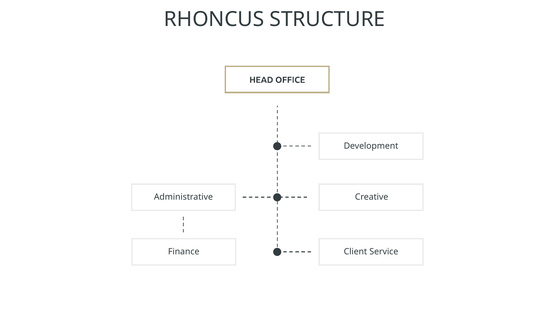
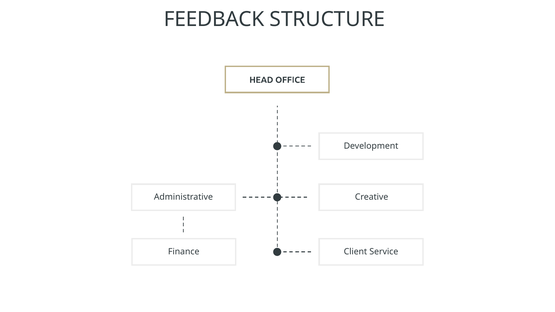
RHONCUS: RHONCUS -> FEEDBACK (214, 19)
